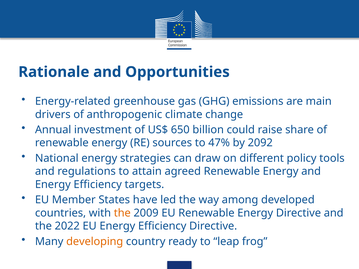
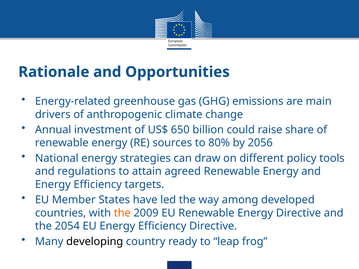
47%: 47% -> 80% (219, 143)
2092: 2092 -> 2056 (260, 143)
2022: 2022 -> 2054 (67, 226)
developing colour: orange -> black (95, 242)
